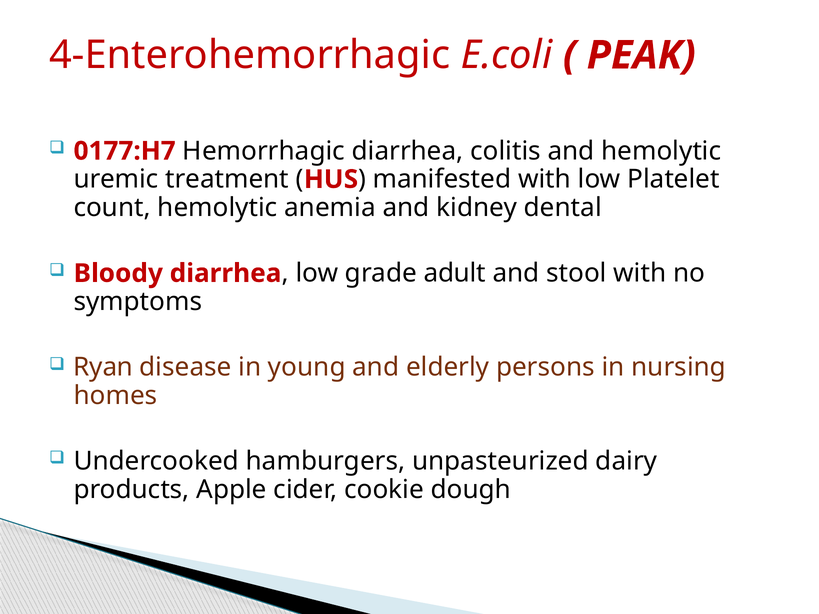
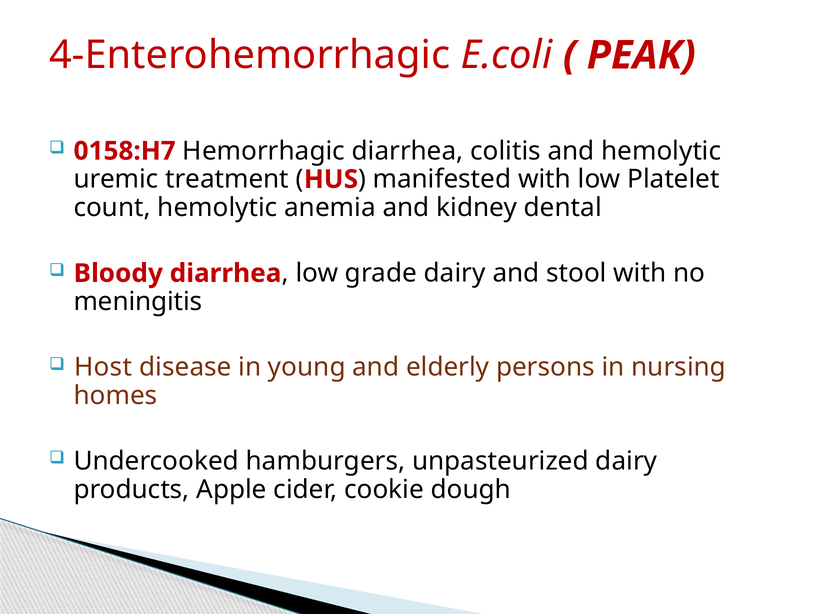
0177:H7: 0177:H7 -> 0158:H7 (125, 151)
grade adult: adult -> dairy (455, 273)
symptoms: symptoms -> meningitis (138, 302)
Ryan: Ryan -> Host (103, 367)
